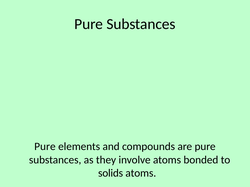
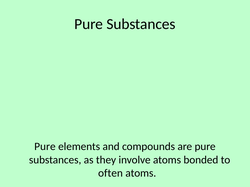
solids: solids -> often (110, 174)
